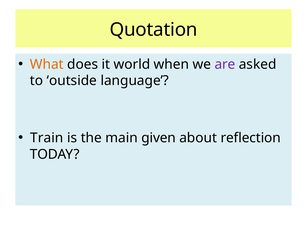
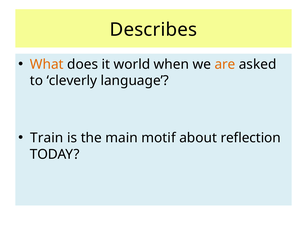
Quotation: Quotation -> Describes (153, 30)
are colour: purple -> orange (225, 64)
outside: outside -> cleverly (72, 81)
given: given -> motif (159, 138)
